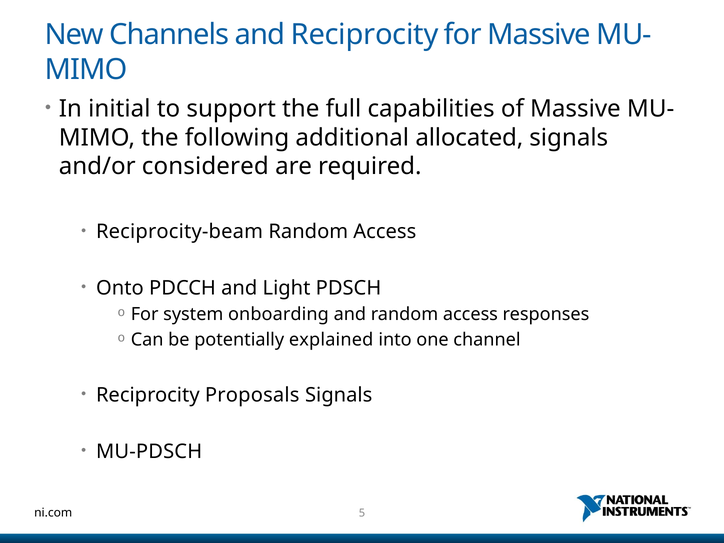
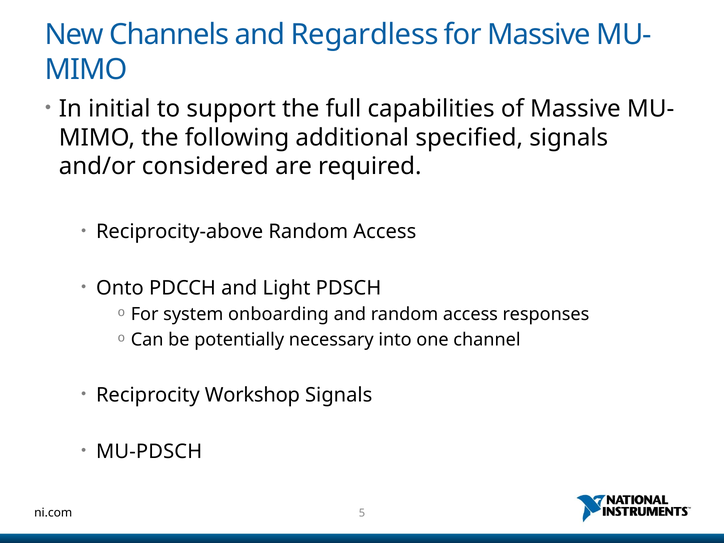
and Reciprocity: Reciprocity -> Regardless (365, 34)
allocated: allocated -> specified (469, 138)
Reciprocity-beam: Reciprocity-beam -> Reciprocity-above (180, 232)
explained: explained -> necessary (331, 340)
Proposals: Proposals -> Workshop (252, 395)
